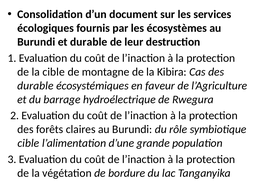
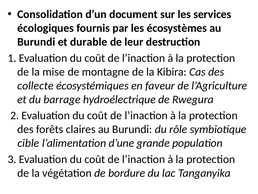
la cible: cible -> mise (54, 72)
durable: durable -> collecte (35, 85)
